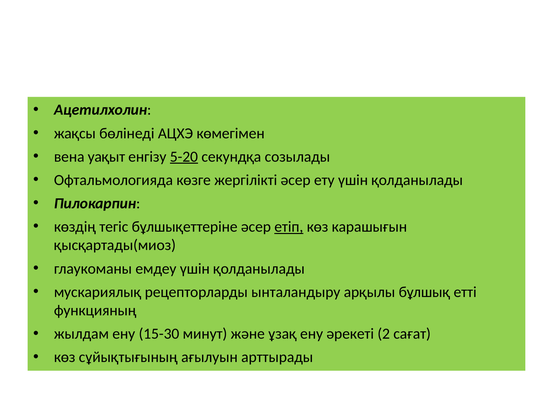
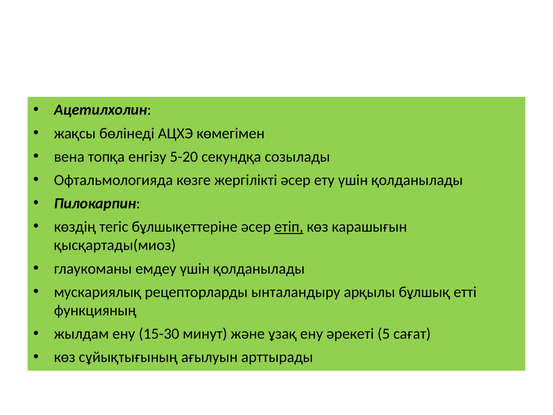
уақыт: уақыт -> топқа (106, 157)
5-20 underline: present -> none (184, 157)
2: 2 -> 5 (384, 334)
